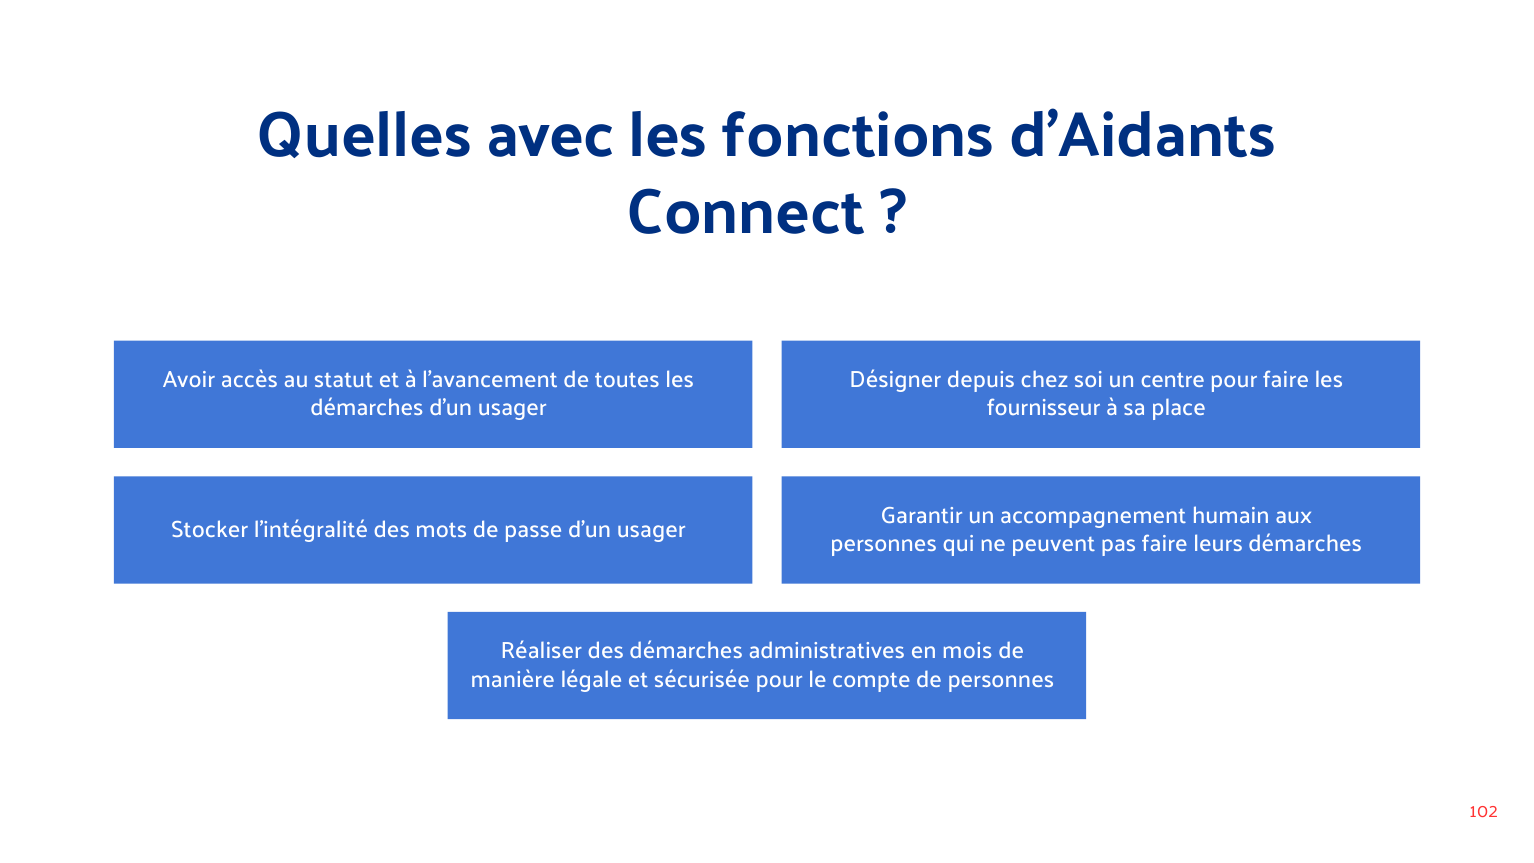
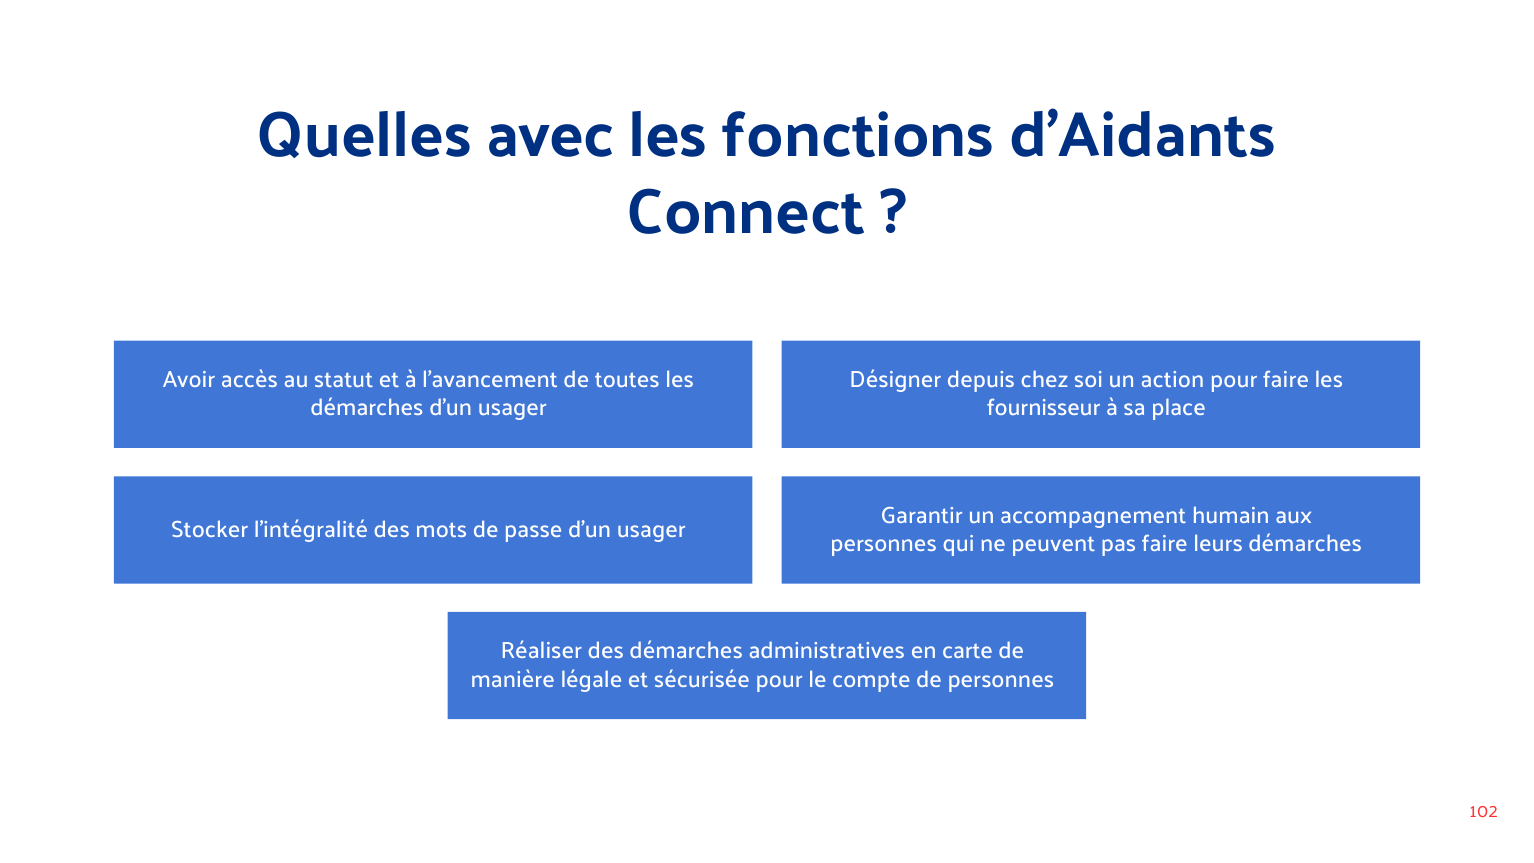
centre: centre -> action (1172, 380)
mois: mois -> carte (967, 651)
